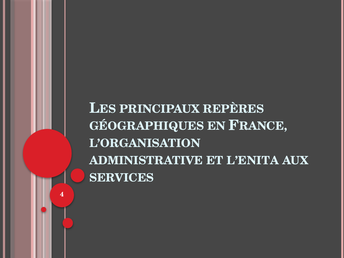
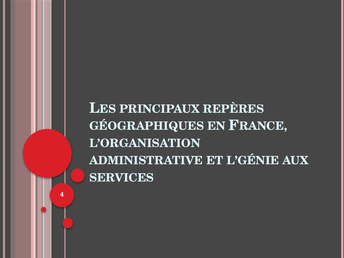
L’ENITA: L’ENITA -> L’GÉNIE (253, 161)
